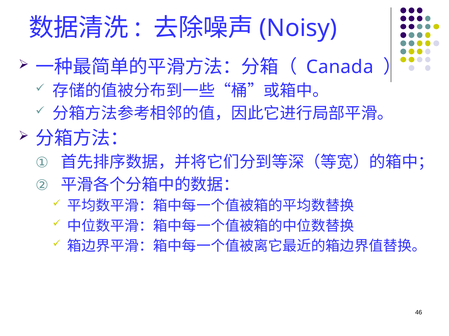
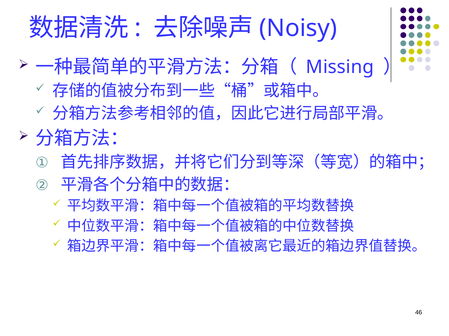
Canada: Canada -> Missing (340, 67)
